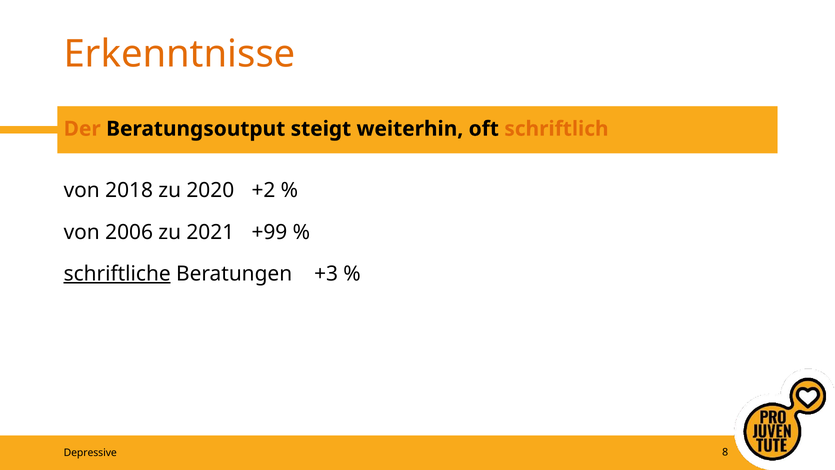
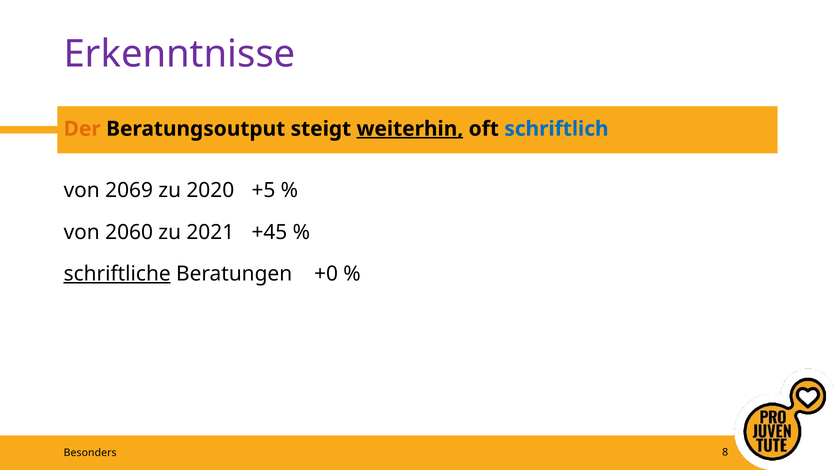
Erkenntnisse colour: orange -> purple (180, 54)
weiterhin underline: none -> present (410, 129)
schriftlich colour: orange -> blue (556, 129)
2018: 2018 -> 2069 (129, 190)
+2: +2 -> +5 (263, 190)
2006: 2006 -> 2060 (129, 232)
+99: +99 -> +45 (269, 232)
+3: +3 -> +0 (326, 274)
Depressive: Depressive -> Besonders (90, 452)
